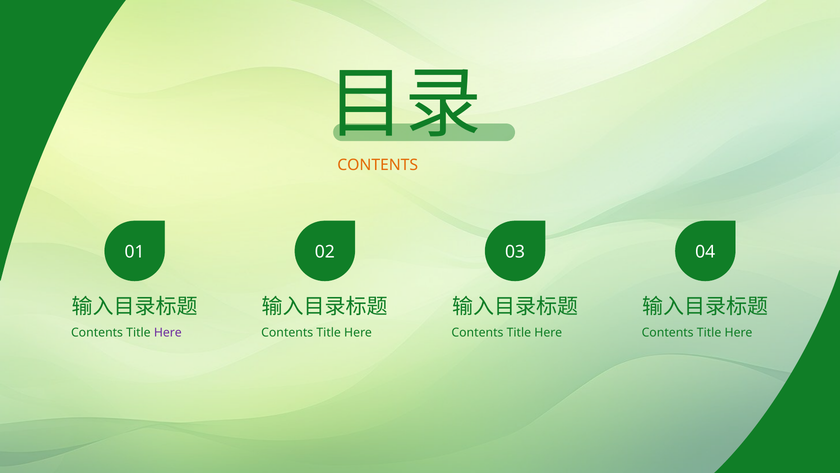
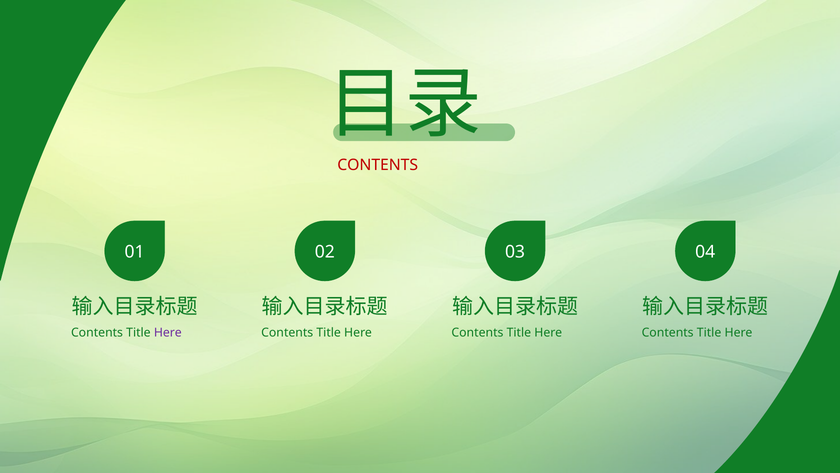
CONTENTS colour: orange -> red (378, 165)
